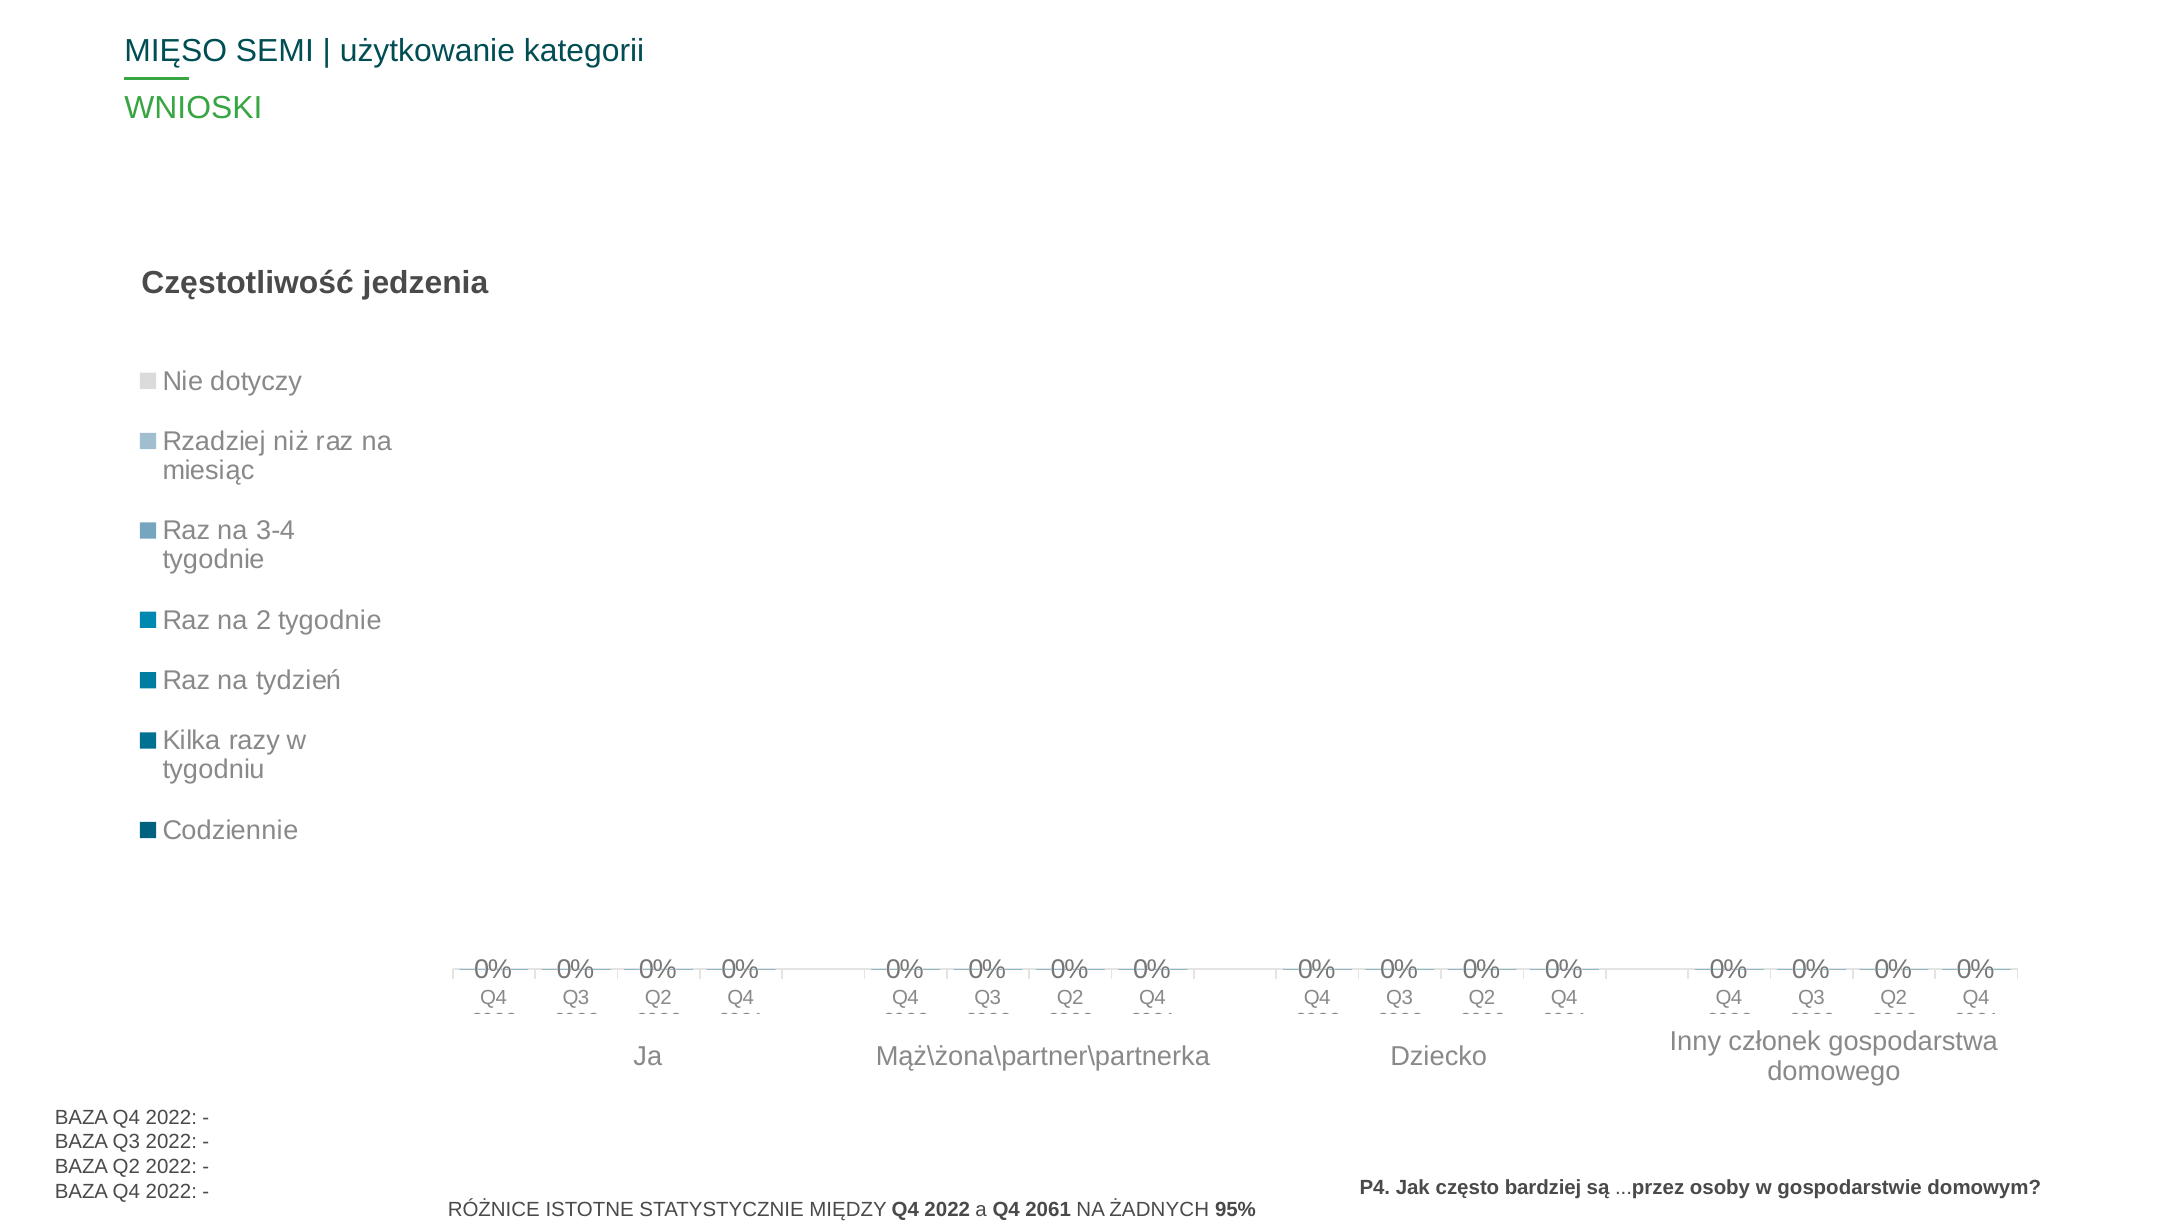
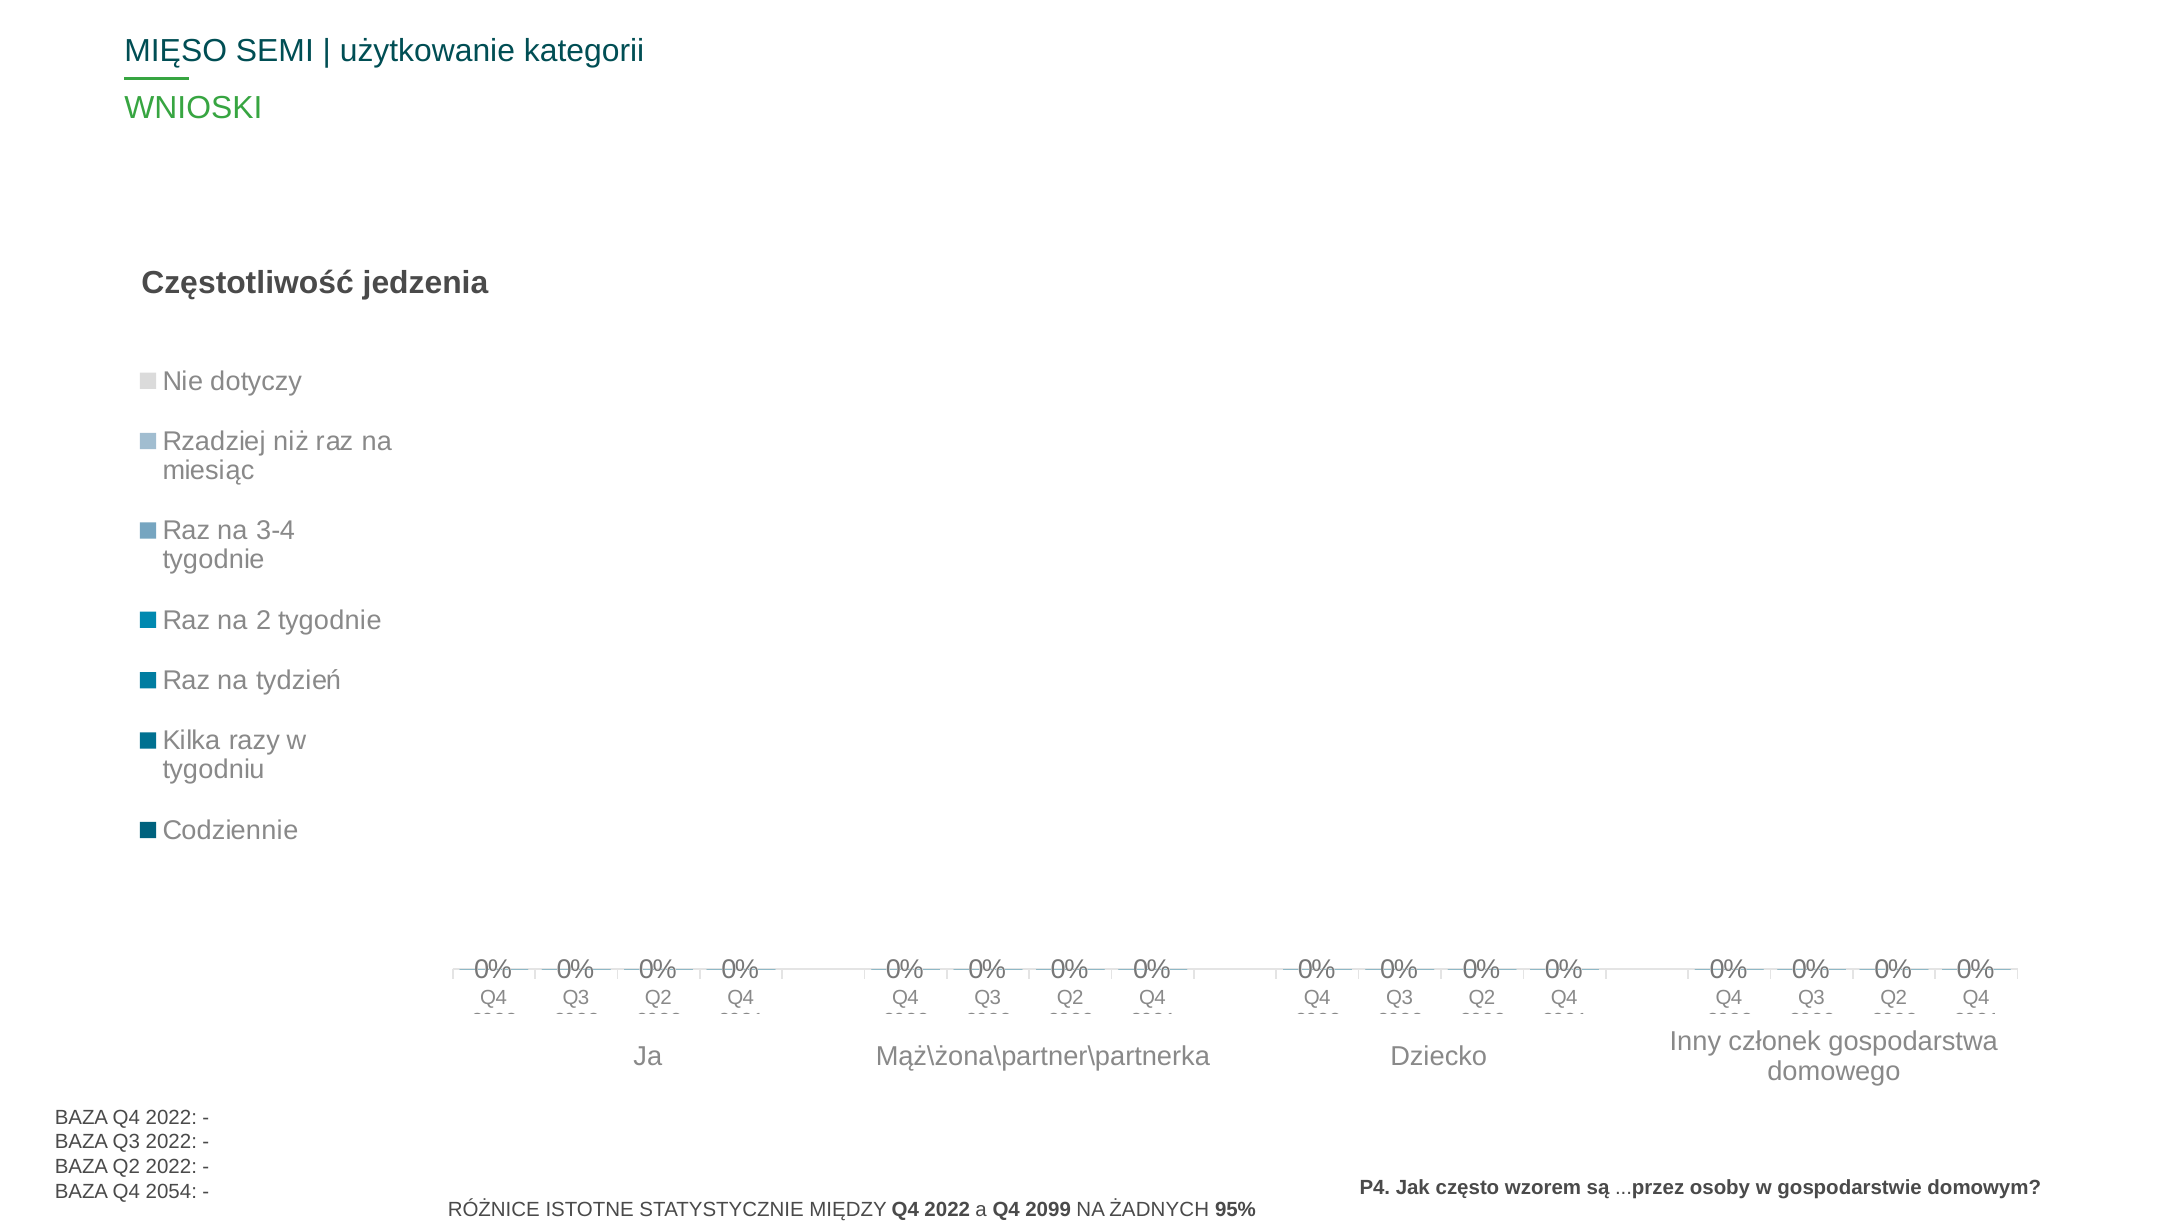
bardziej: bardziej -> wzorem (1543, 1187)
2022: 2022 -> 2054 (171, 1191)
2061: 2061 -> 2099 (1048, 1210)
